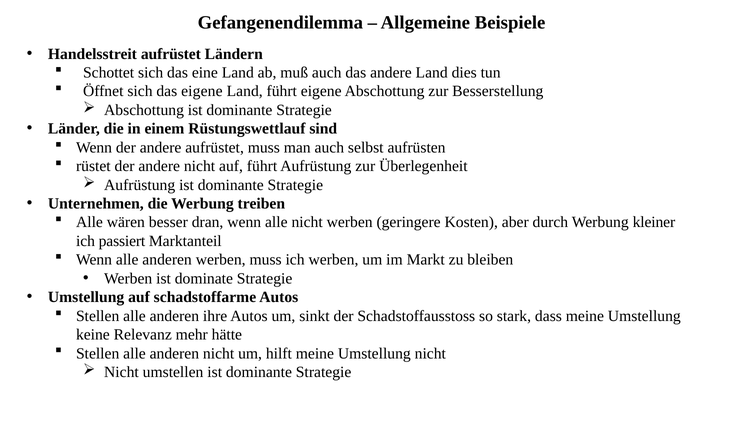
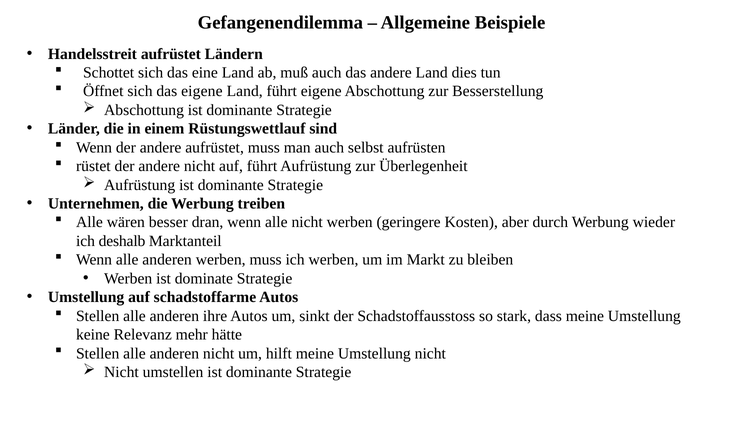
kleiner: kleiner -> wieder (654, 222)
passiert: passiert -> deshalb (122, 241)
